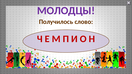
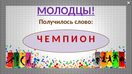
МОЛОДЦЫ underline: none -> present (66, 11)
